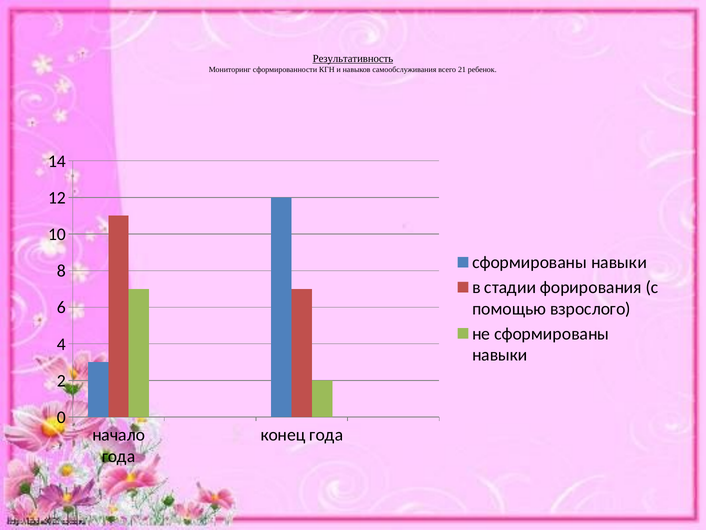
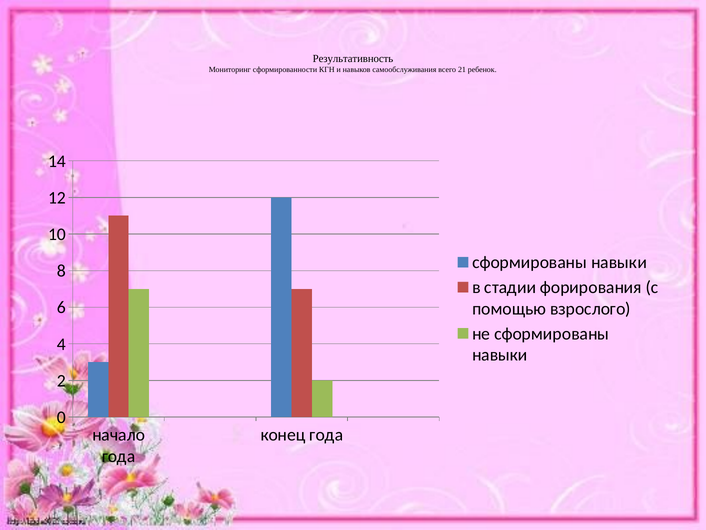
Результативность underline: present -> none (353, 59)
